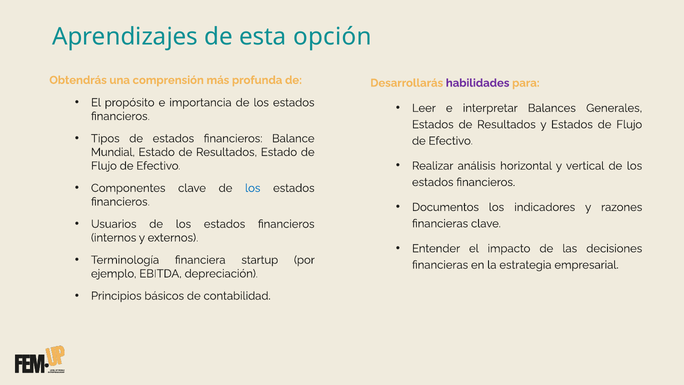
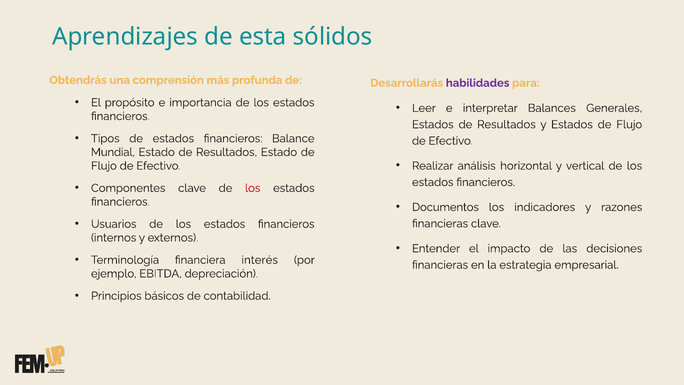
opción: opción -> sólidos (333, 37)
los colour: blue -> red (253, 188)
startup: startup -> interés (260, 260)
